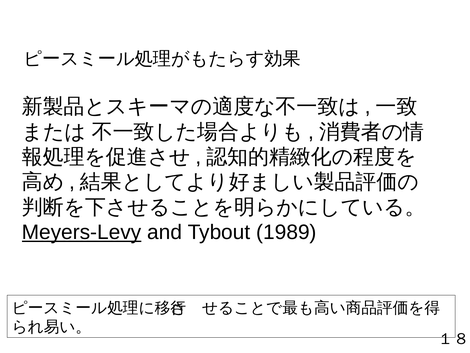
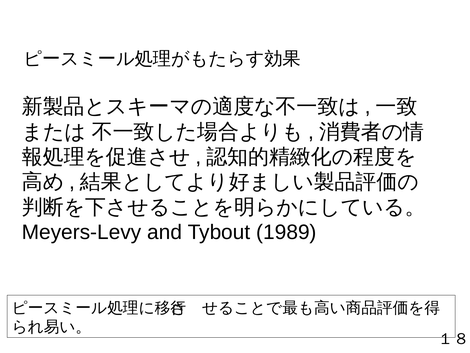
Meyers-Levy underline: present -> none (82, 232)
